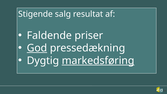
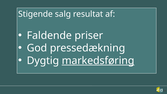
God underline: present -> none (37, 48)
